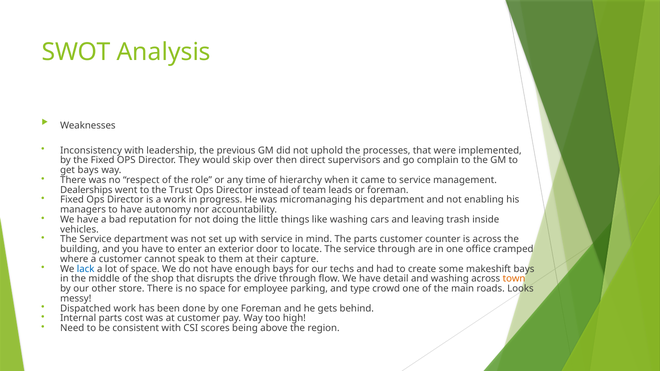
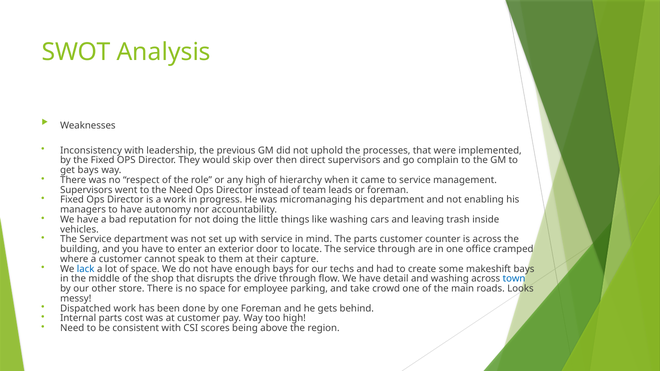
any time: time -> high (256, 180)
Dealerships: Dealerships -> Supervisors (86, 190)
the Trust: Trust -> Need (181, 190)
town colour: orange -> blue (514, 279)
type: type -> take (360, 289)
